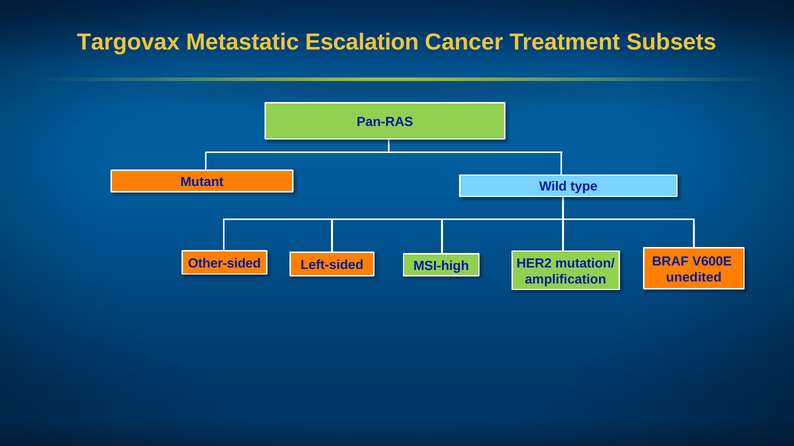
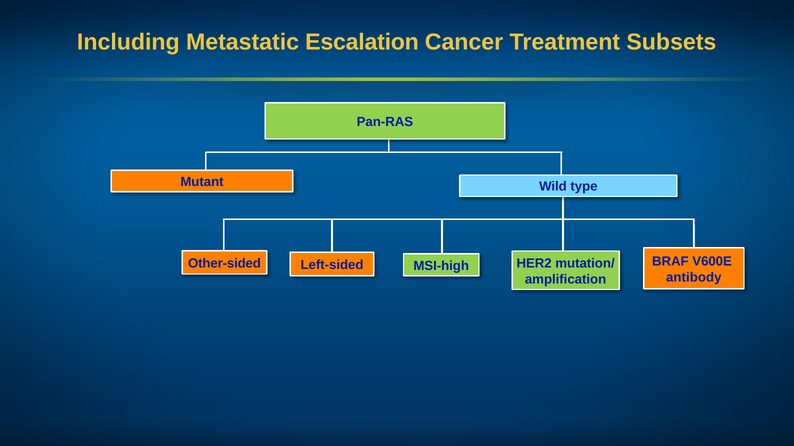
Targovax: Targovax -> Including (128, 42)
unedited: unedited -> antibody (694, 278)
